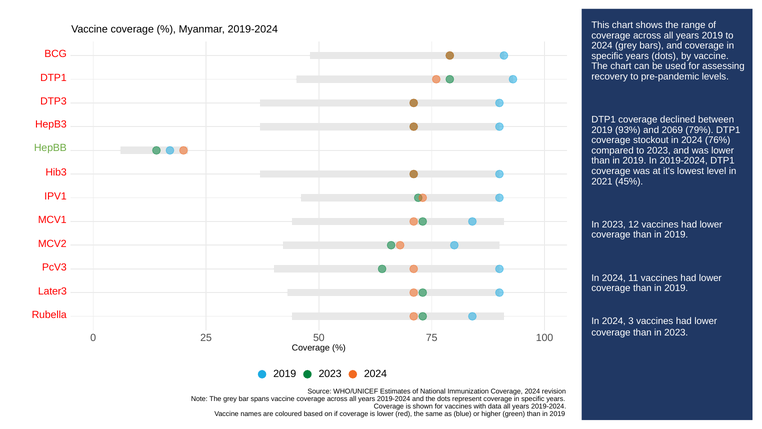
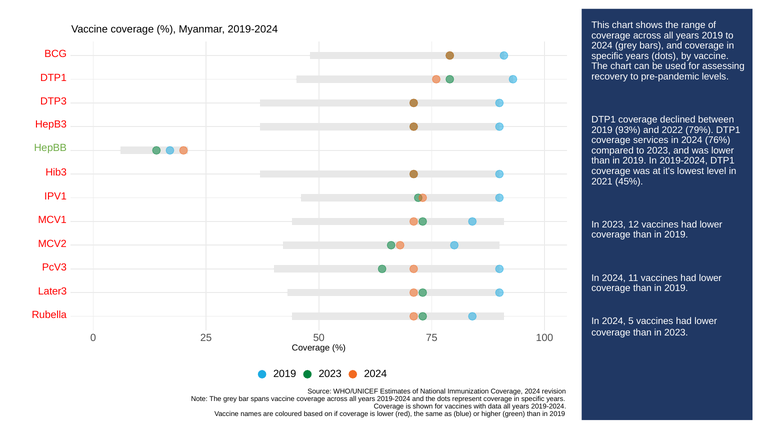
2069: 2069 -> 2022 (672, 130)
stockout: stockout -> services (651, 140)
3: 3 -> 5 (631, 321)
